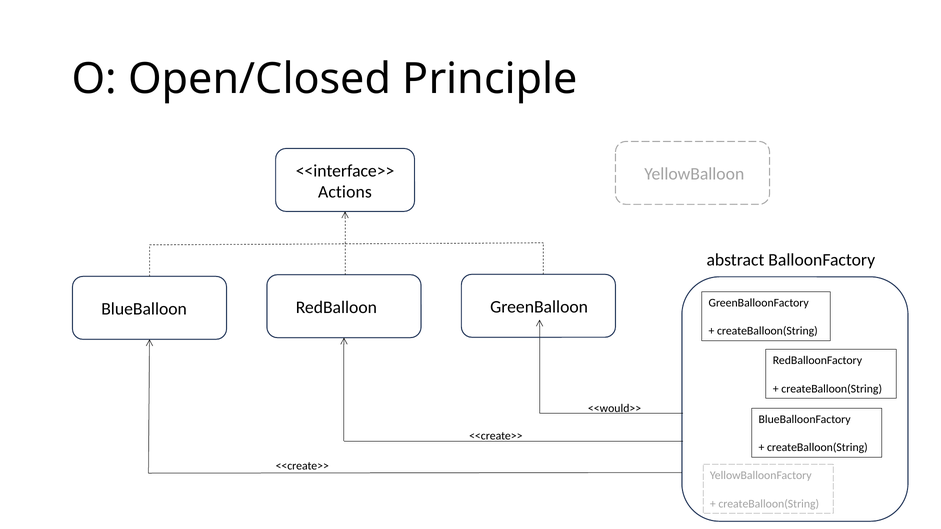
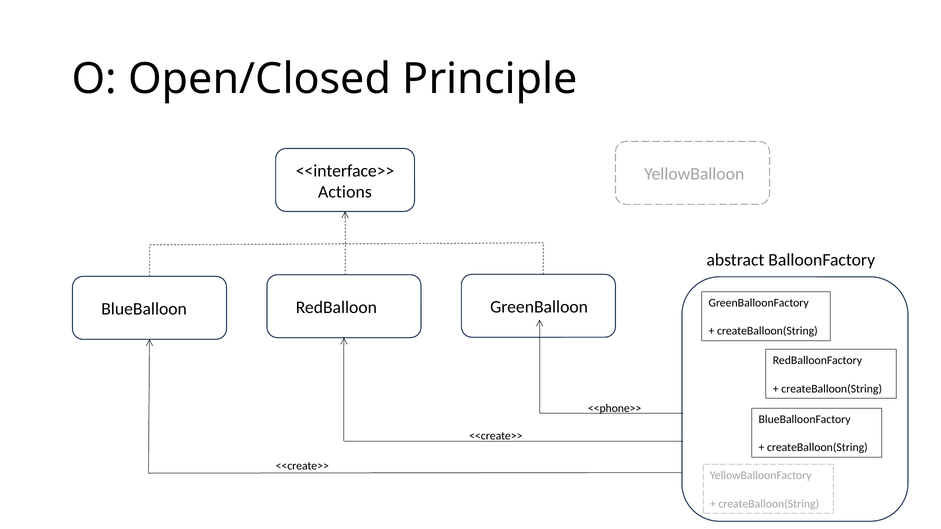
<<would>>: <<would>> -> <<phone>> (615, 409)
